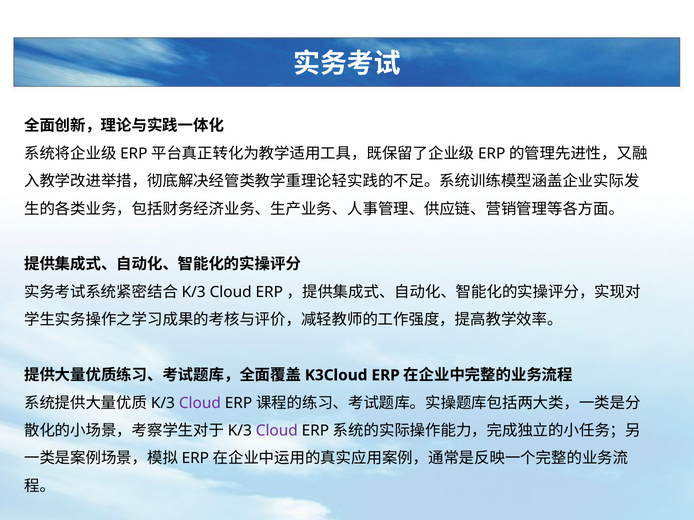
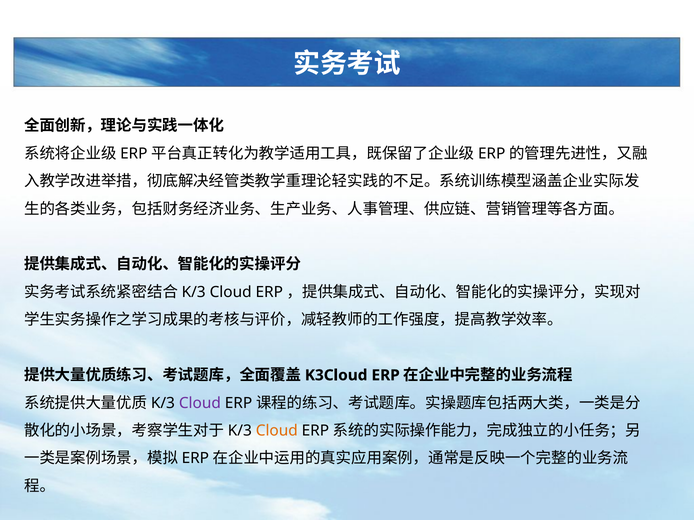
Cloud colour: purple -> orange (277, 431)
